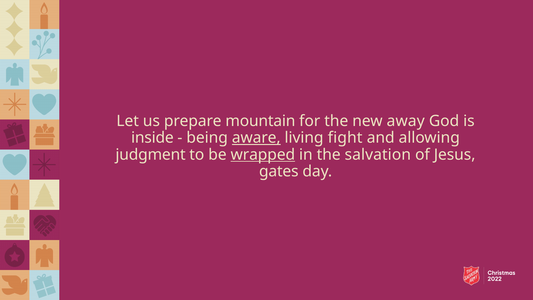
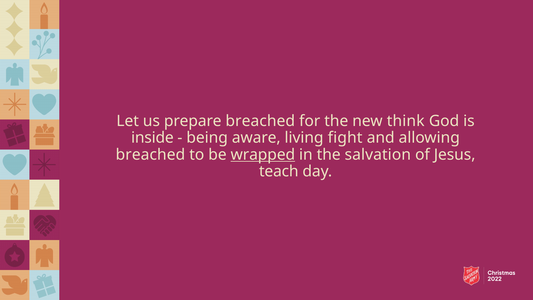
prepare mountain: mountain -> breached (260, 121)
away: away -> think (406, 121)
aware underline: present -> none (256, 138)
judgment: judgment -> breached (150, 155)
gates: gates -> teach (279, 171)
